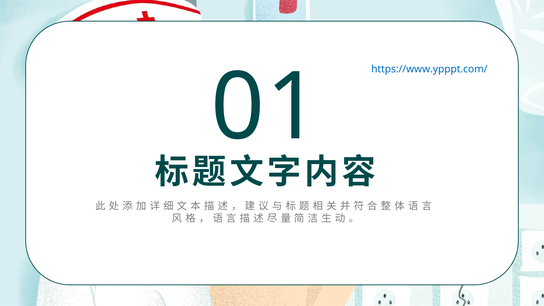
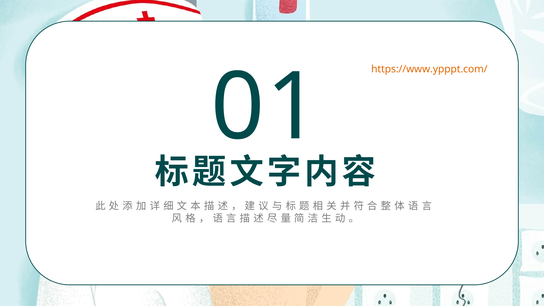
https://www.ypppt.com/ colour: blue -> orange (429, 69)
